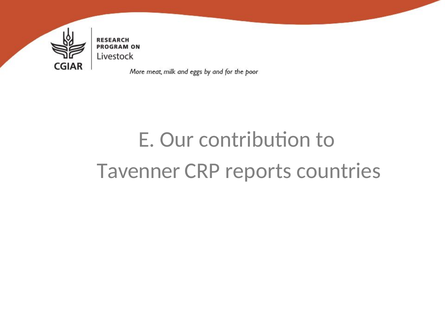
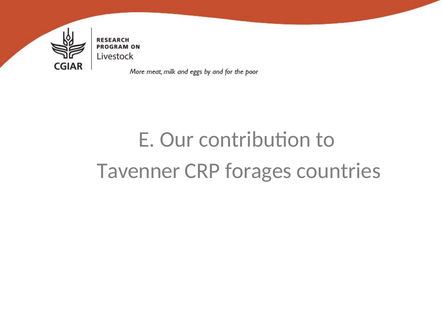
reports: reports -> forages (258, 171)
